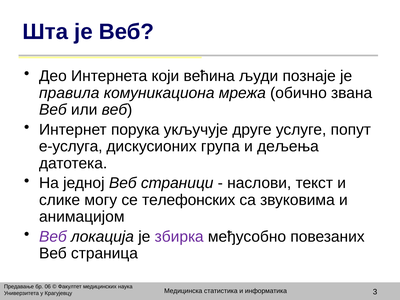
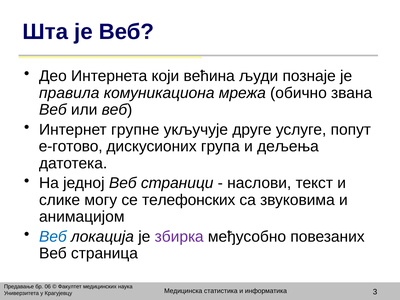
порука: порука -> групне (135, 130)
е-услуга: е-услуга -> е-готово (71, 146)
Веб colour: purple -> blue (53, 237)
